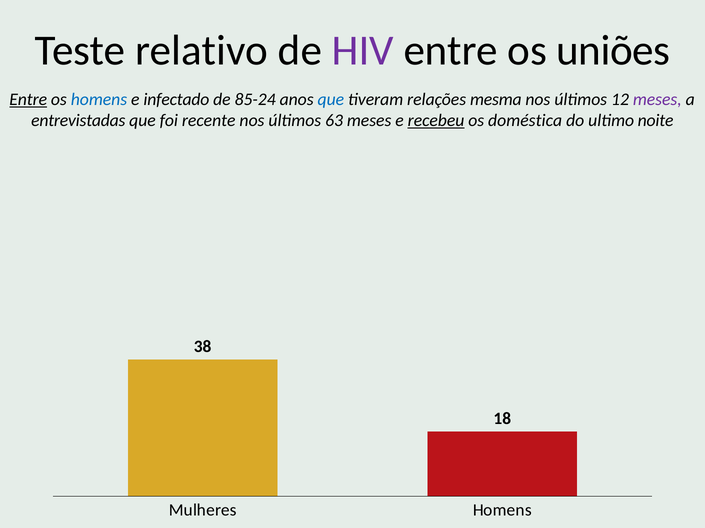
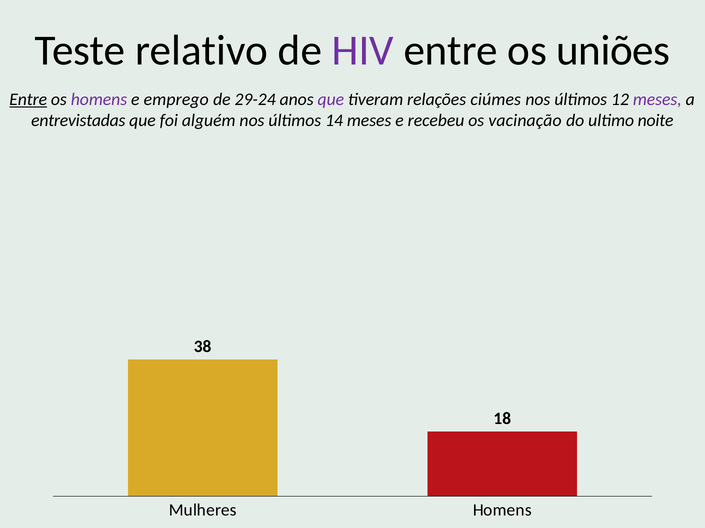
homens colour: blue -> purple (99, 99)
infectado: infectado -> emprego (176, 99)
85-24: 85-24 -> 29-24 (255, 99)
que colour: blue -> purple (331, 99)
mesma: mesma -> ciúmes (496, 99)
recente: recente -> alguém (209, 121)
63: 63 -> 14 (334, 121)
recebeu underline: present -> none (436, 121)
doméstica: doméstica -> vacinação (525, 121)
